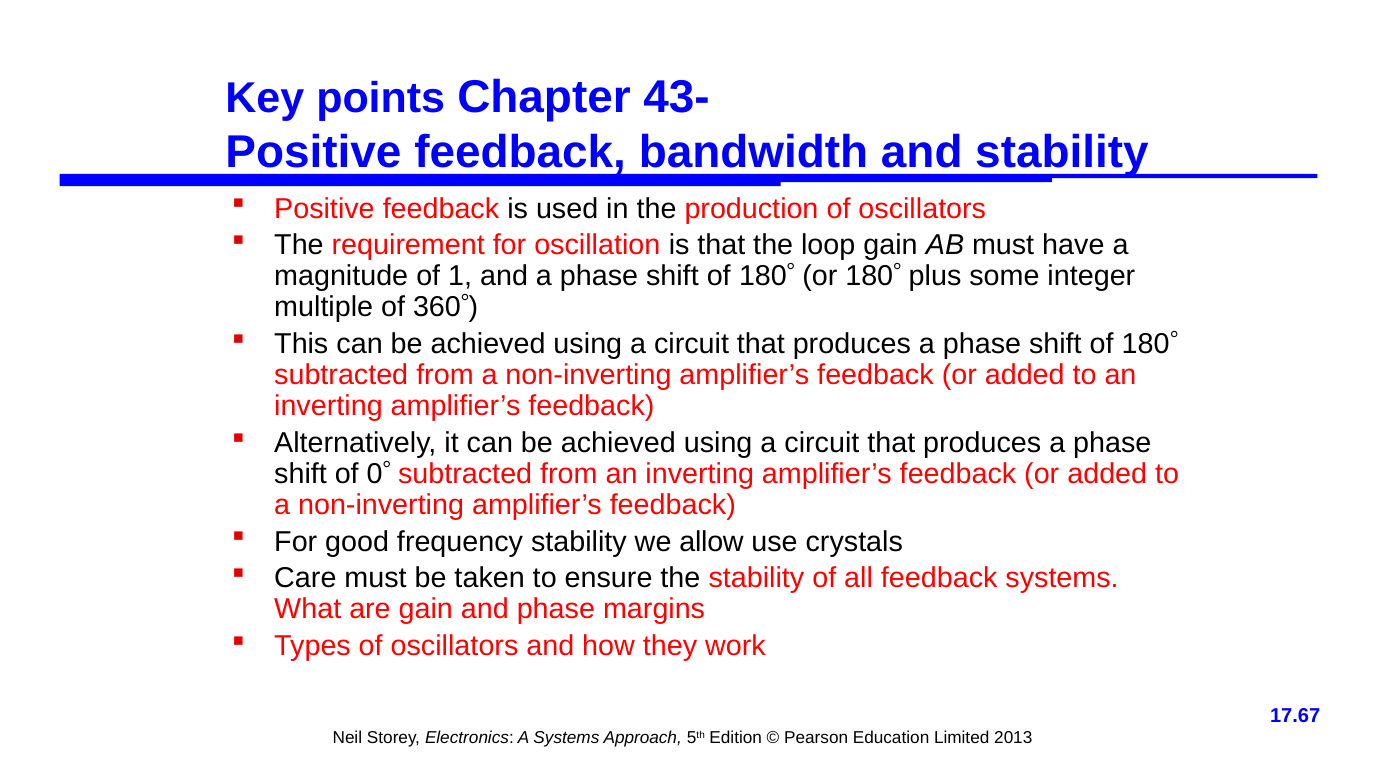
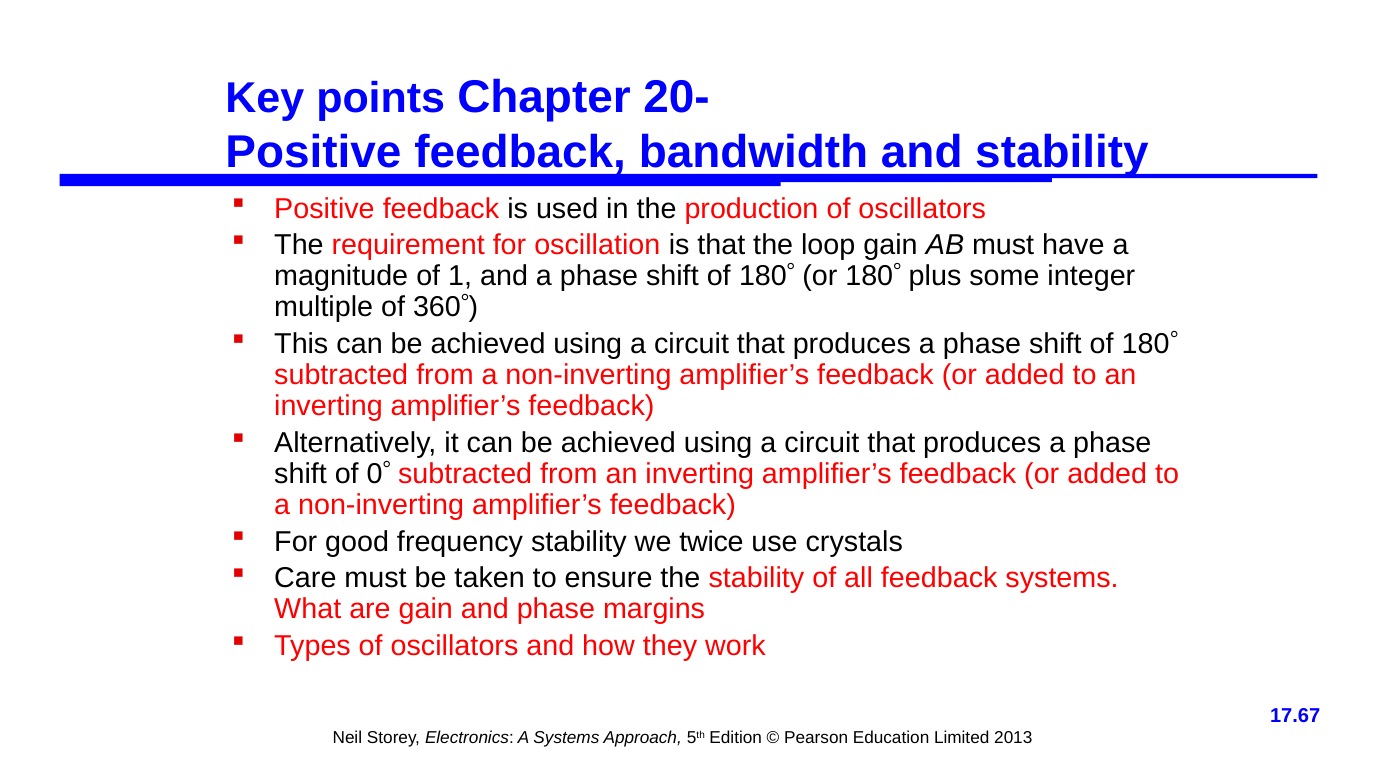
43-: 43- -> 20- (677, 97)
allow: allow -> twice (712, 541)
